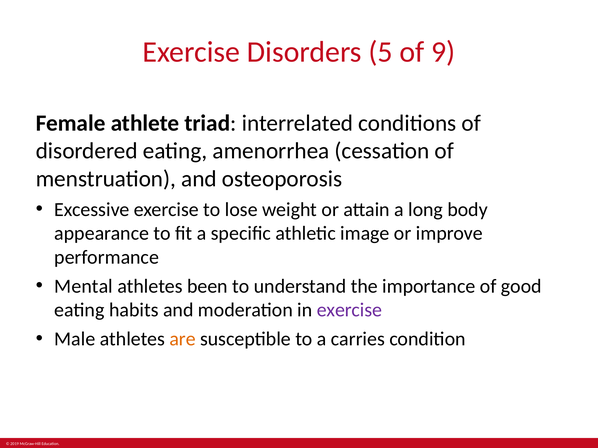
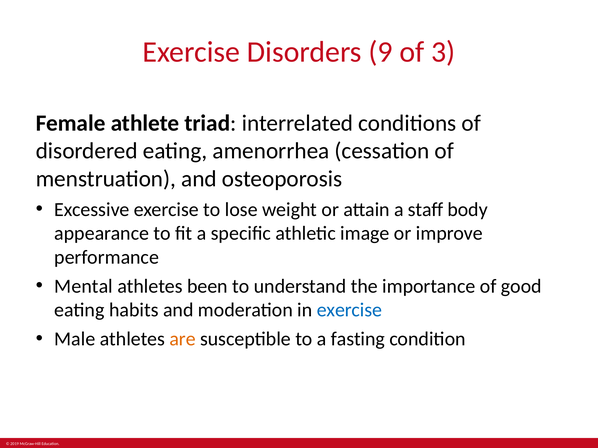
5: 5 -> 9 (381, 52)
9: 9 -> 3 (443, 52)
long: long -> staff (426, 210)
exercise colour: purple -> blue (349, 310)
carries: carries -> fasting (358, 339)
